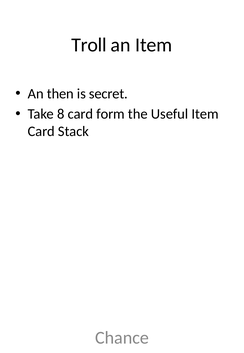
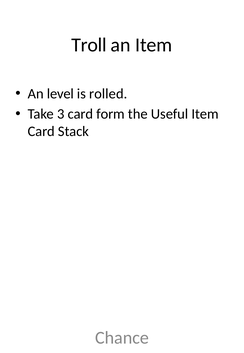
then: then -> level (60, 94)
secret: secret -> rolled (108, 94)
8: 8 -> 3 (61, 114)
